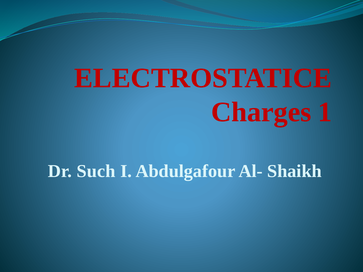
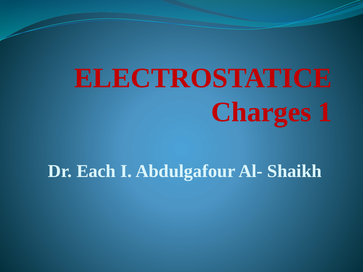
Such: Such -> Each (96, 171)
